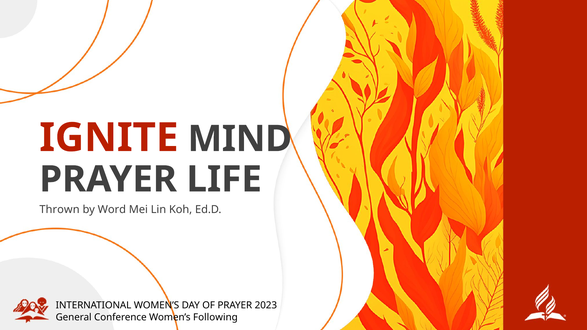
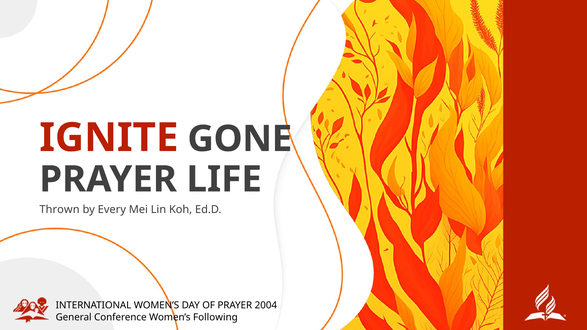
MIND: MIND -> GONE (240, 139)
Word: Word -> Every (112, 210)
2023: 2023 -> 2004 (266, 306)
